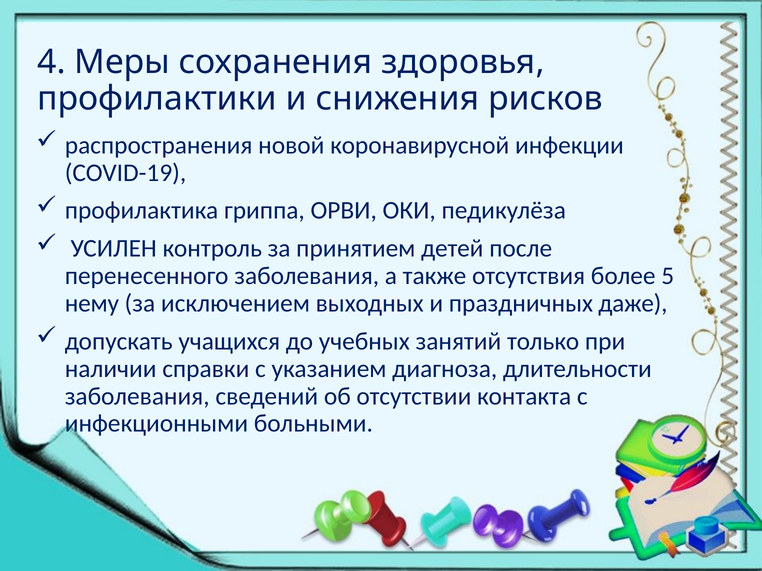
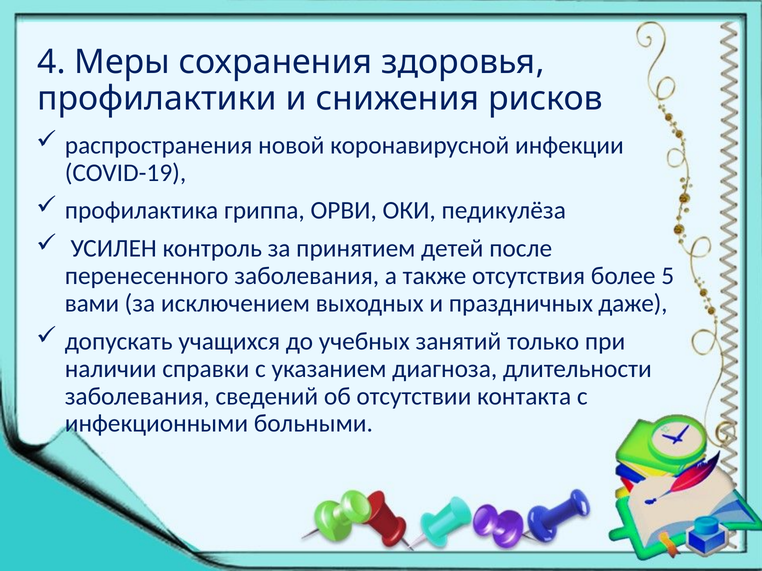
нему: нему -> вами (92, 304)
